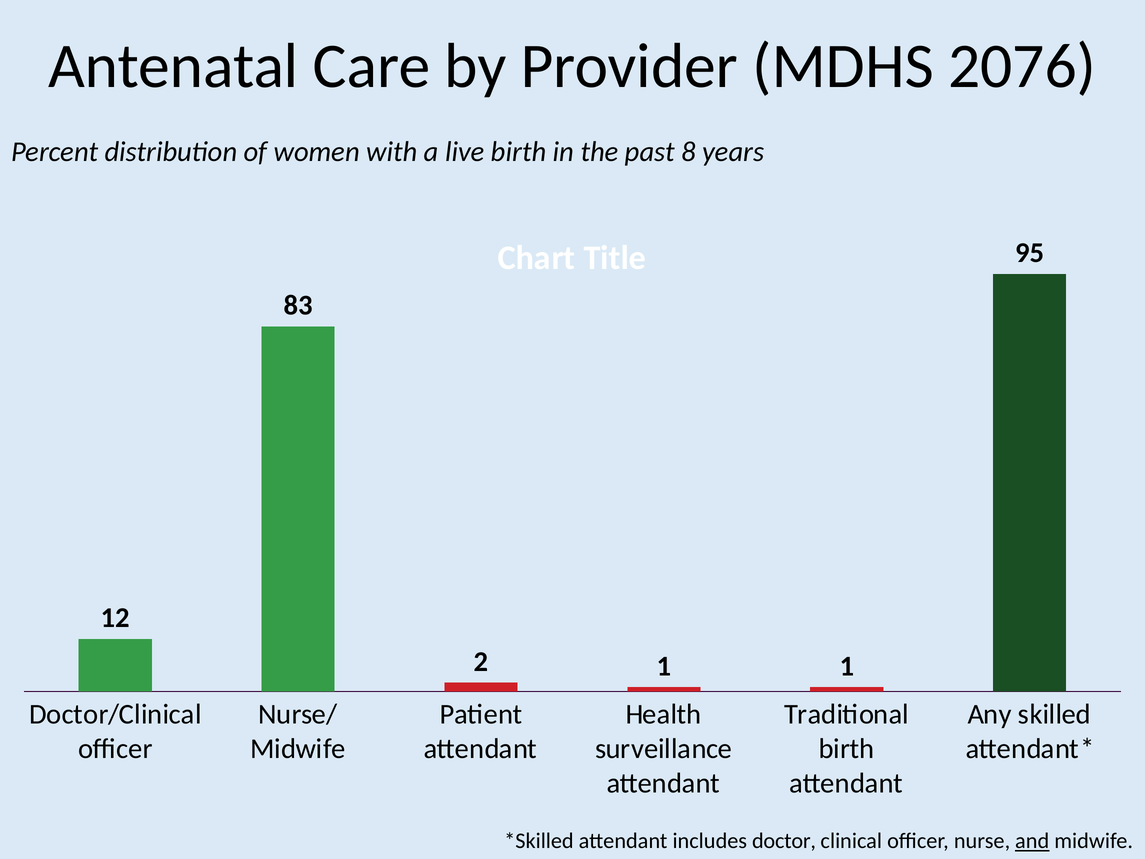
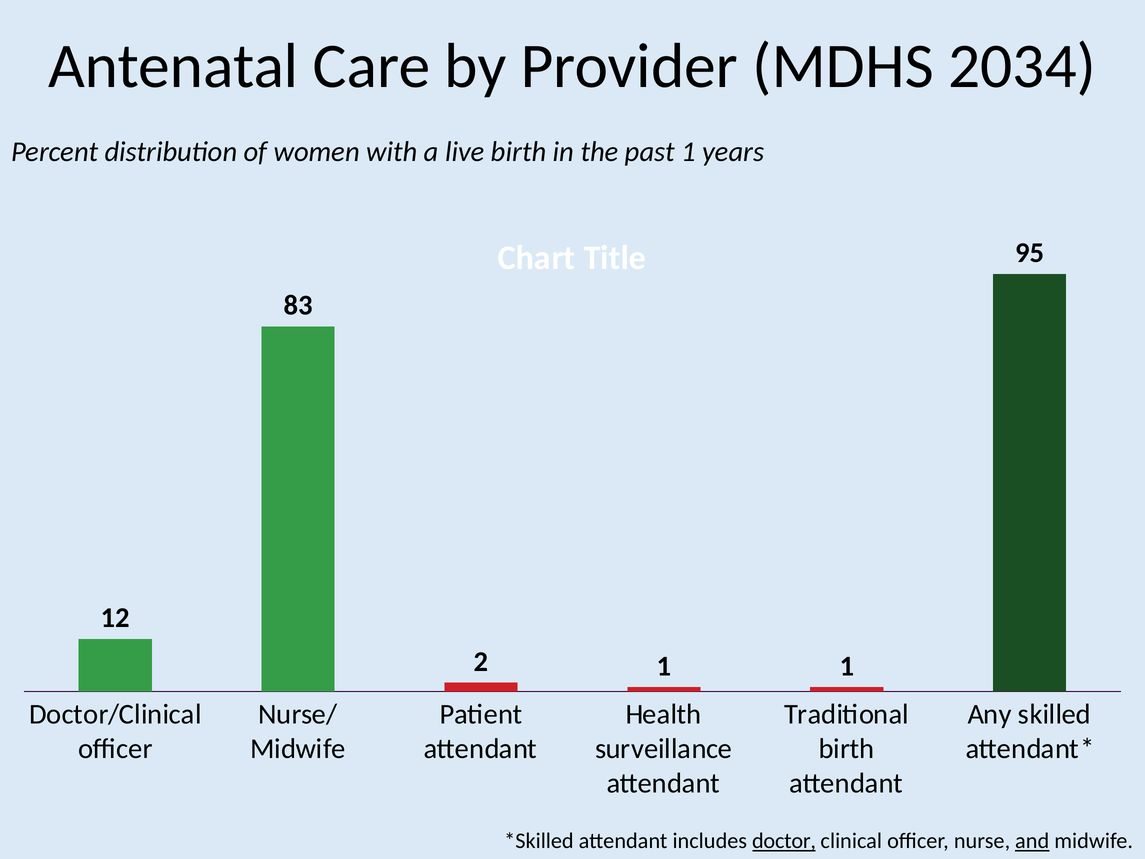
2076: 2076 -> 2034 (1022, 66)
past 8: 8 -> 1 (688, 152)
doctor underline: none -> present (784, 841)
